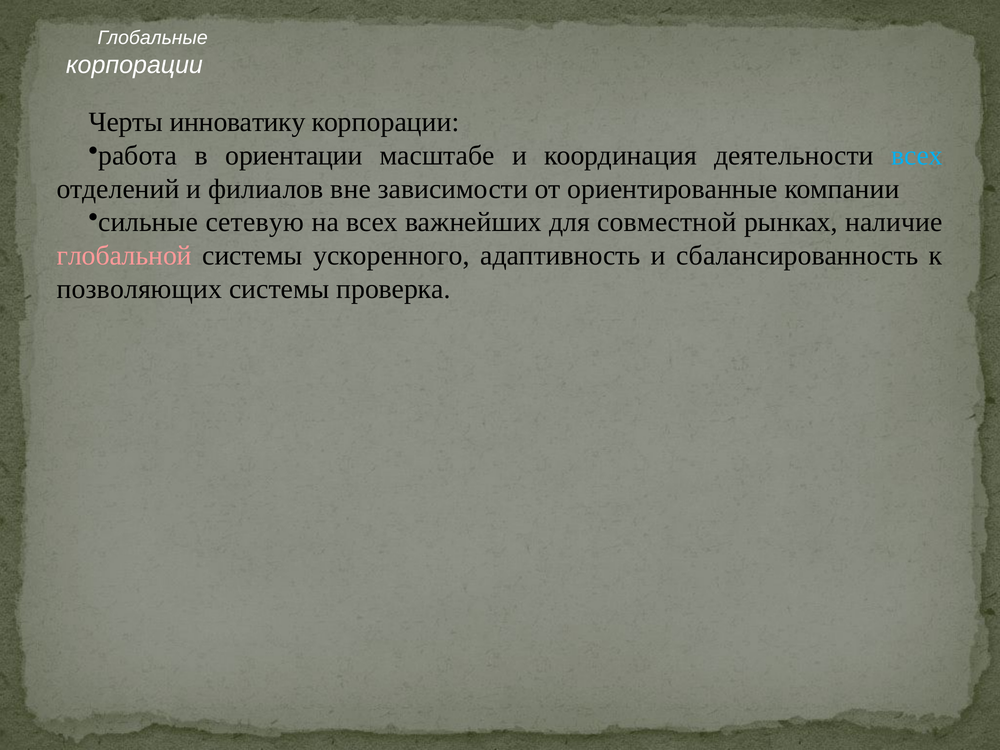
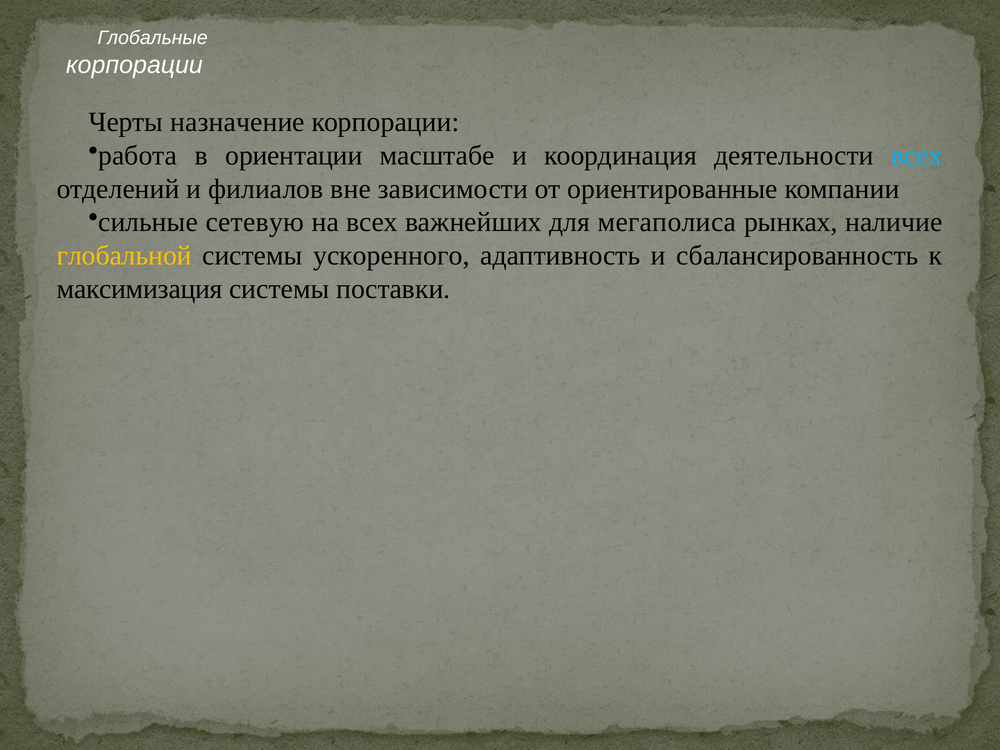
инноватику: инноватику -> назначение (237, 122)
совместной: совместной -> мегаполиса (667, 222)
глобальной colour: pink -> yellow (124, 256)
позволяющих: позволяющих -> максимизация (140, 289)
проверка: проверка -> поставки (393, 289)
